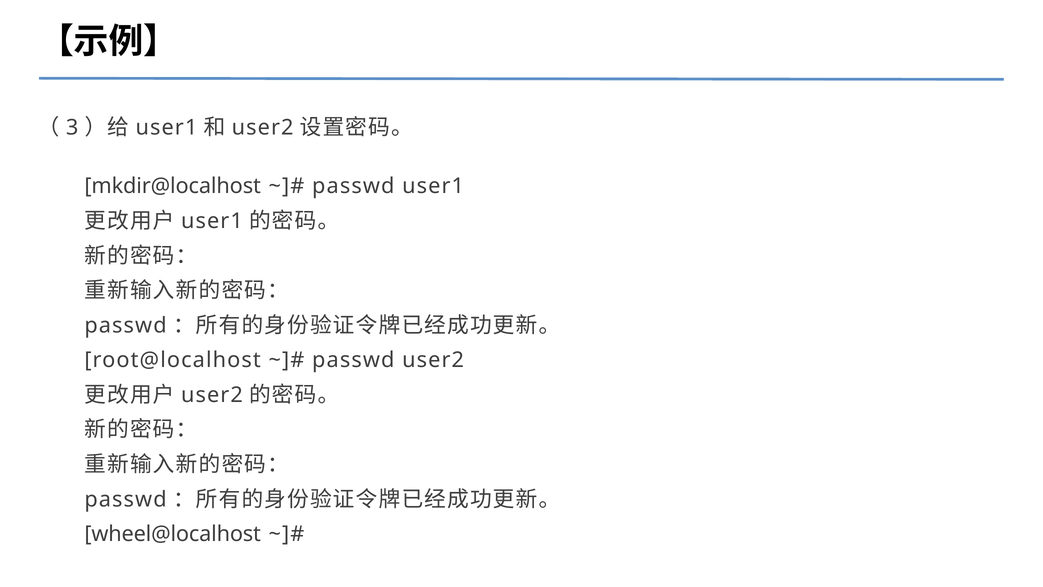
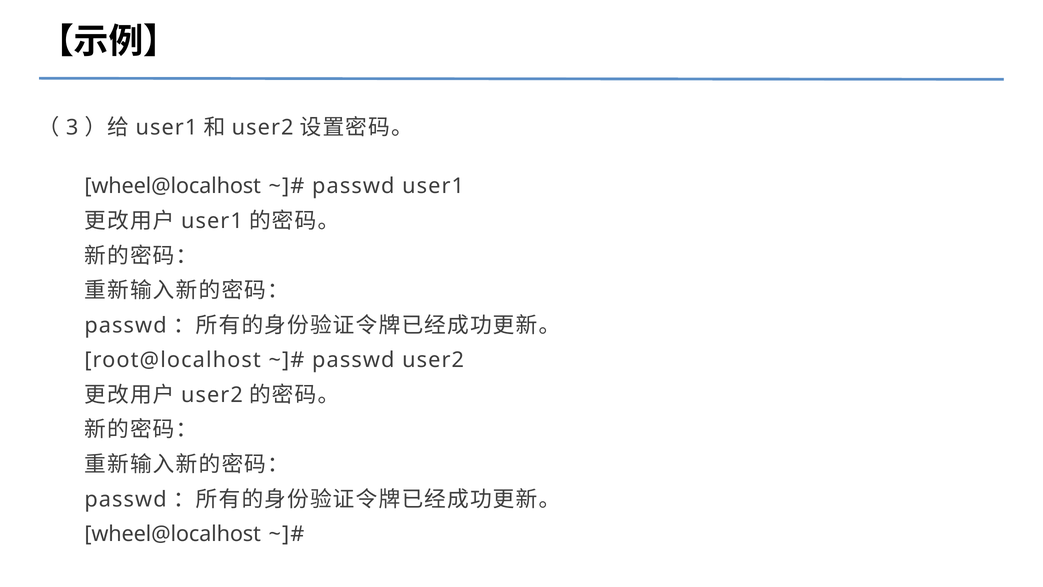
mkdir@localhost: mkdir@localhost -> wheel@localhost (173, 186)
